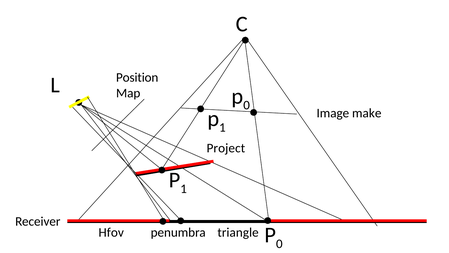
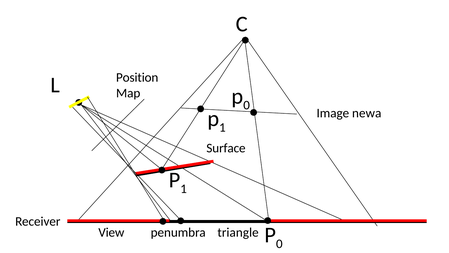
make: make -> newa (367, 113)
Project: Project -> Surface (226, 148)
Hfov: Hfov -> View (111, 232)
